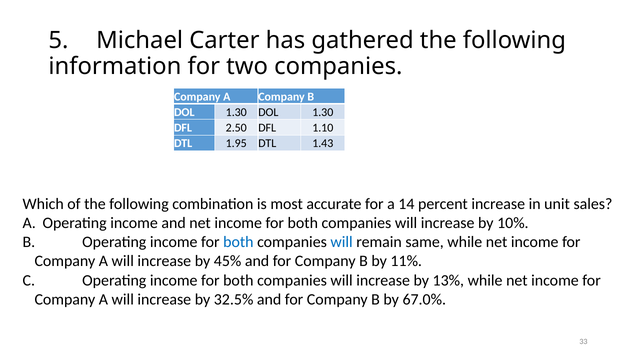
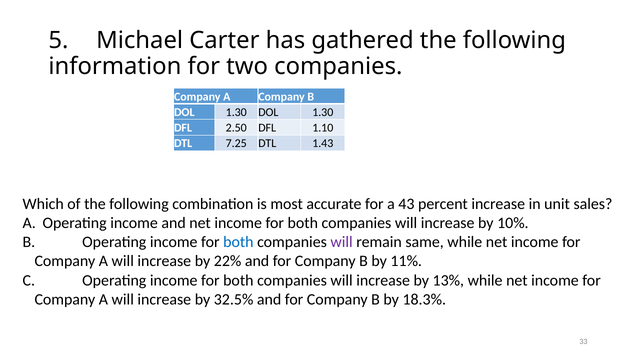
1.95: 1.95 -> 7.25 (236, 143)
14: 14 -> 43 (406, 204)
will colour: blue -> purple (342, 242)
45%: 45% -> 22% (228, 261)
67.0%: 67.0% -> 18.3% (424, 299)
